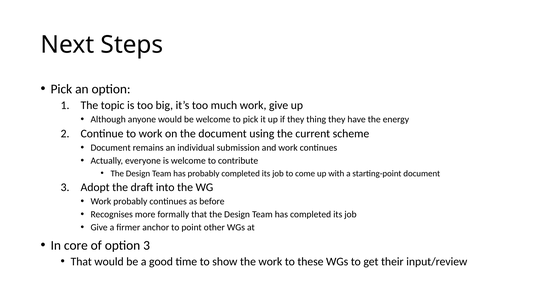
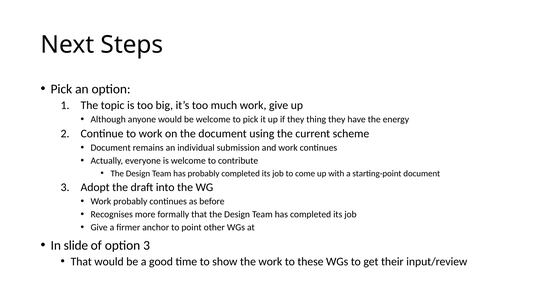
core: core -> slide (76, 245)
